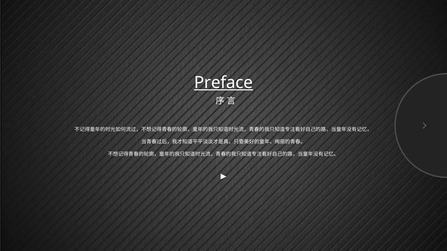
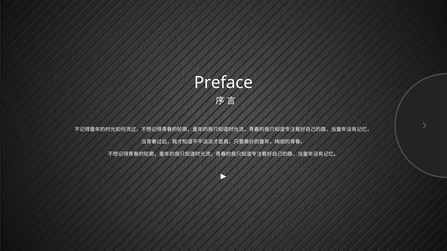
Preface underline: present -> none (223, 83)
